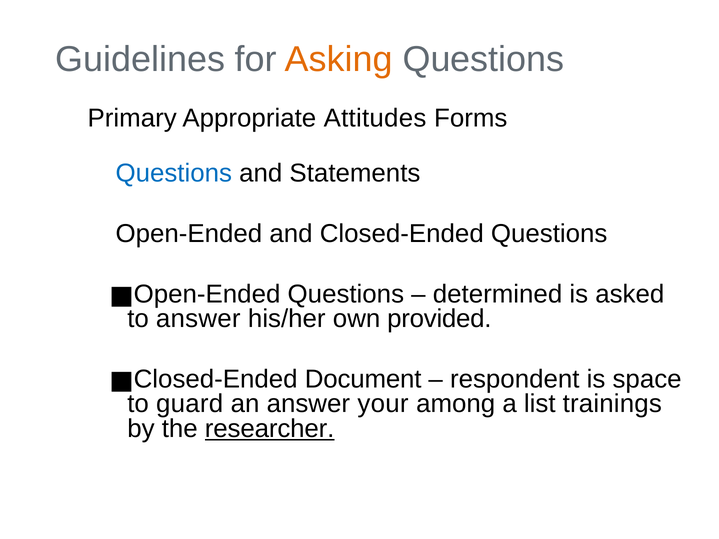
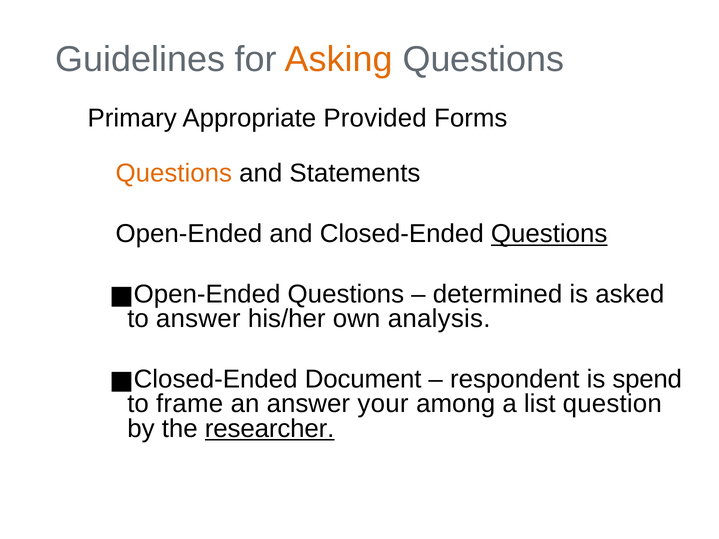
Attitudes: Attitudes -> Provided (375, 118)
Questions colour: blue -> orange (174, 173)
Questions underline: none -> present (549, 234)
provided: provided -> analysis (439, 319)
space: space -> spend (647, 379)
guard: guard -> frame (190, 404)
trainings: trainings -> question (612, 404)
